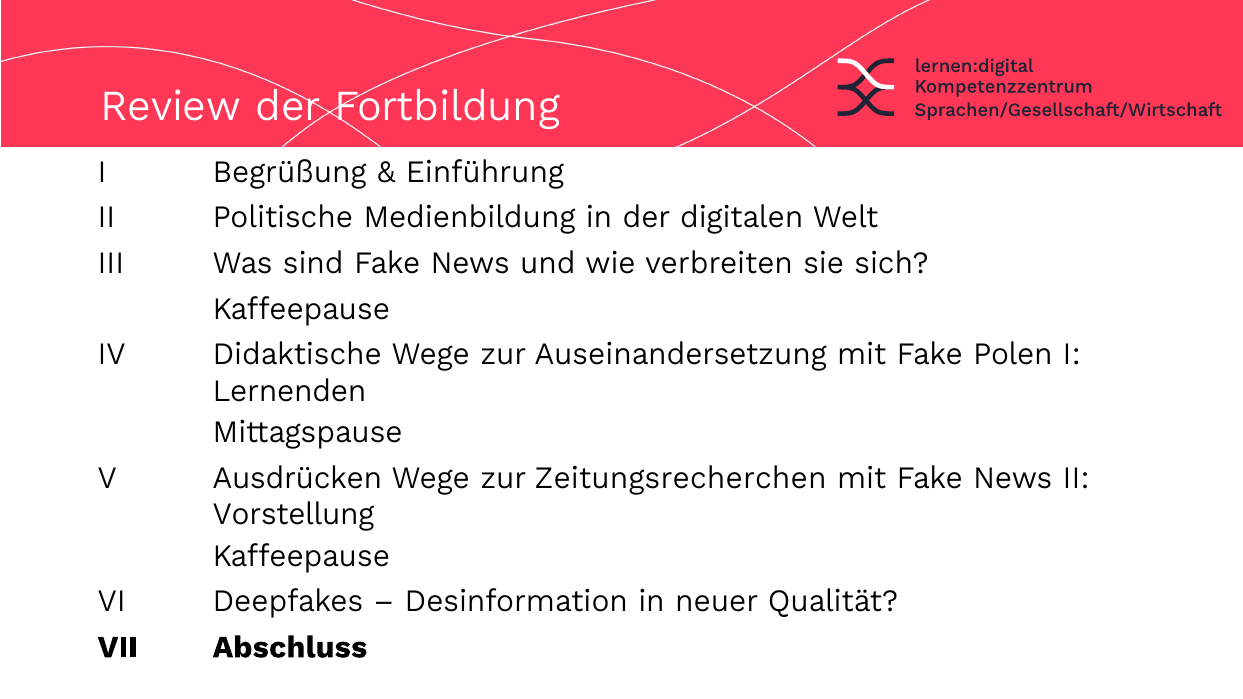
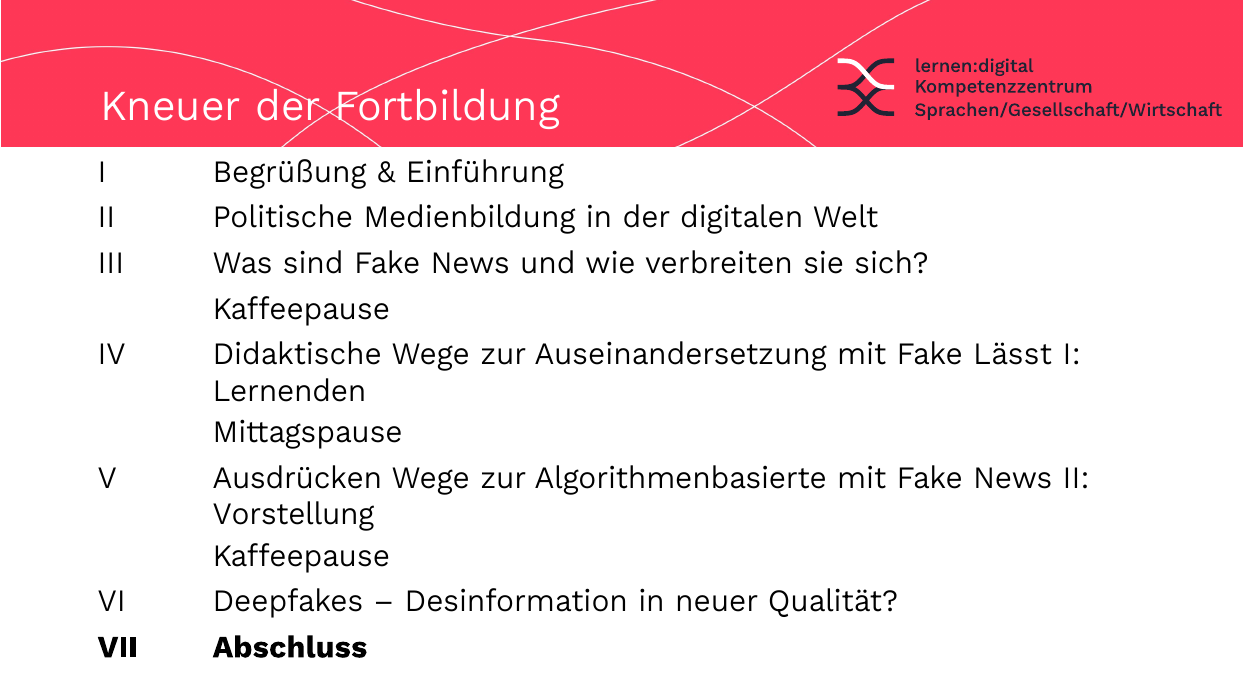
Review: Review -> Kneuer (171, 106)
Polen: Polen -> Lässt (1013, 355)
Zeitungsrecherchen: Zeitungsrecherchen -> Algorithmenbasierte (681, 478)
